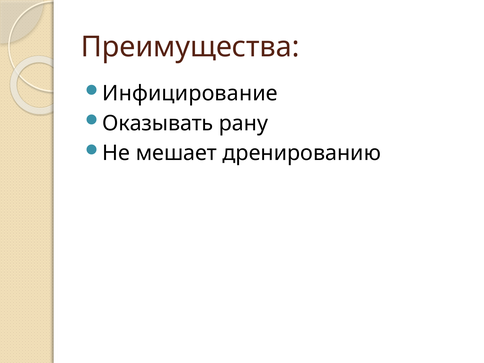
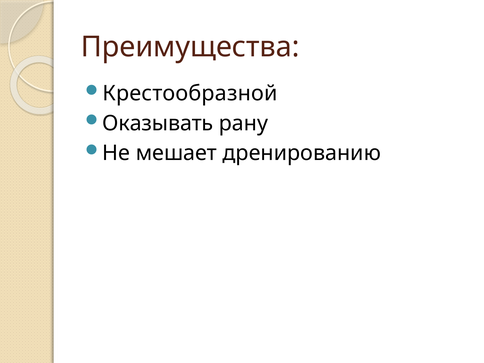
Инфицирование: Инфицирование -> Крестообразной (190, 93)
